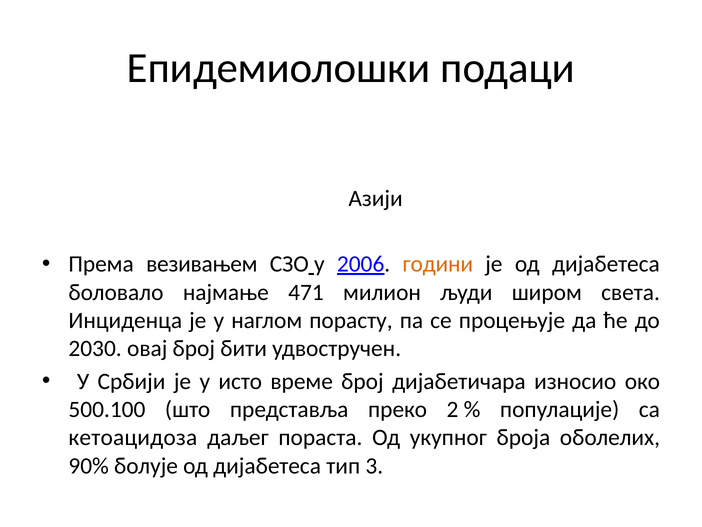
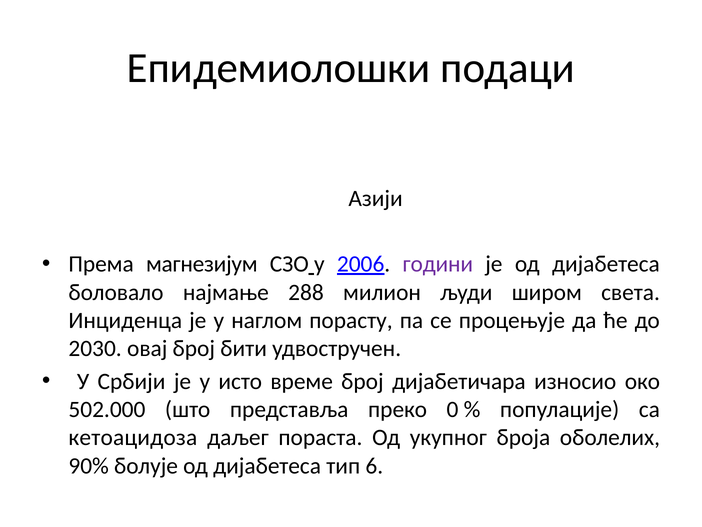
везивањем: везивањем -> магнезијум (202, 264)
години colour: orange -> purple (438, 264)
471: 471 -> 288 (306, 292)
500.100: 500.100 -> 502.000 (107, 409)
2: 2 -> 0 (453, 409)
3: 3 -> 6 (374, 465)
